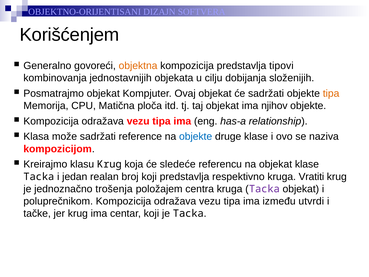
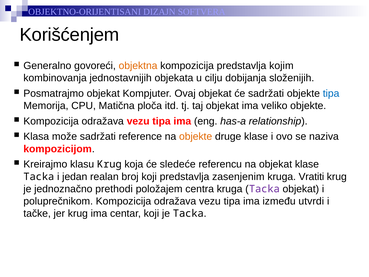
tipovi: tipovi -> kojim (281, 66)
tipa colour: orange -> blue (331, 93)
njihov: njihov -> veliko (274, 106)
objekte colour: blue -> orange (196, 136)
respektivno: respektivno -> zasenjenim (238, 176)
trošenja: trošenja -> prethodi (114, 189)
